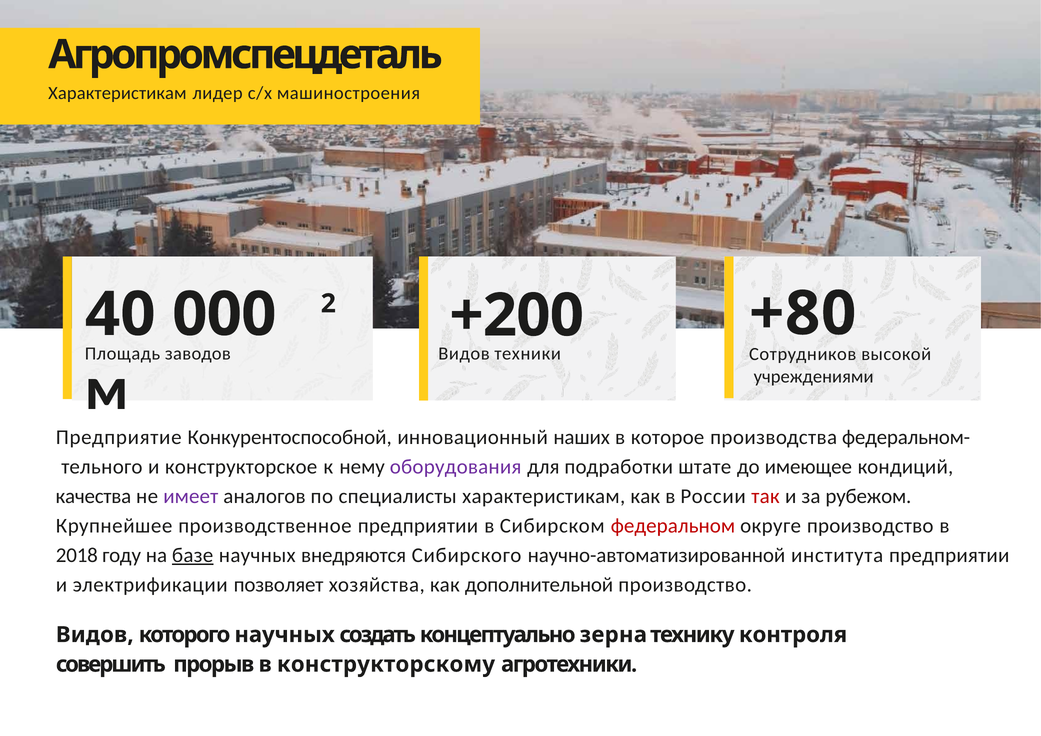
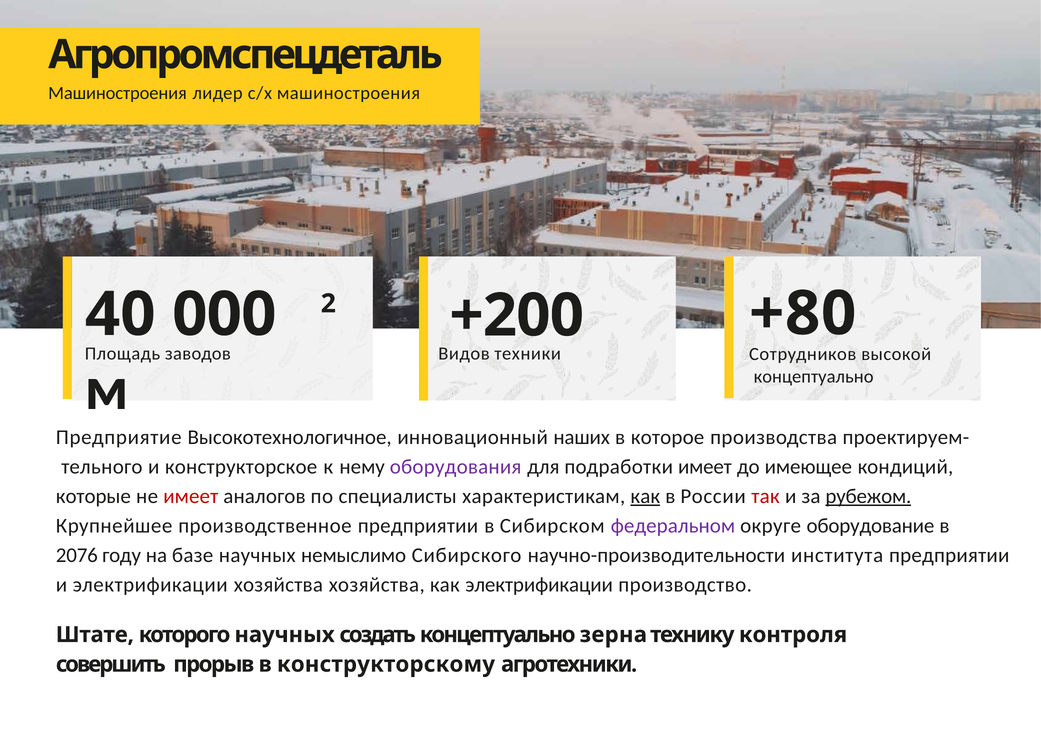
Характеристикам: Характеристикам -> Машиностроения (118, 93)
учреждениями: учреждениями -> концептуально (814, 377)
Конкурентоспособной: Конкурентоспособной -> Высокотехнологичное (290, 437)
федеральном-: федеральном- -> проектируем- (906, 437)
подработки штате: штате -> имеет (705, 467)
качества: качества -> которые (93, 496)
имеет colour: purple -> red (191, 496)
как underline: none -> present (645, 496)
рубежом underline: none -> present (868, 496)
федеральном colour: red -> purple (673, 526)
округе производство: производство -> оборудование (870, 526)
2018: 2018 -> 2076 (77, 556)
базе underline: present -> none (193, 556)
внедряются: внедряются -> немыслимо (354, 556)
научно-автоматизированной: научно-автоматизированной -> научно-производительности (656, 556)
электрификации позволяет: позволяет -> хозяйства (278, 585)
как дополнительной: дополнительной -> электрификации (539, 585)
Видов: Видов -> Штате (95, 635)
